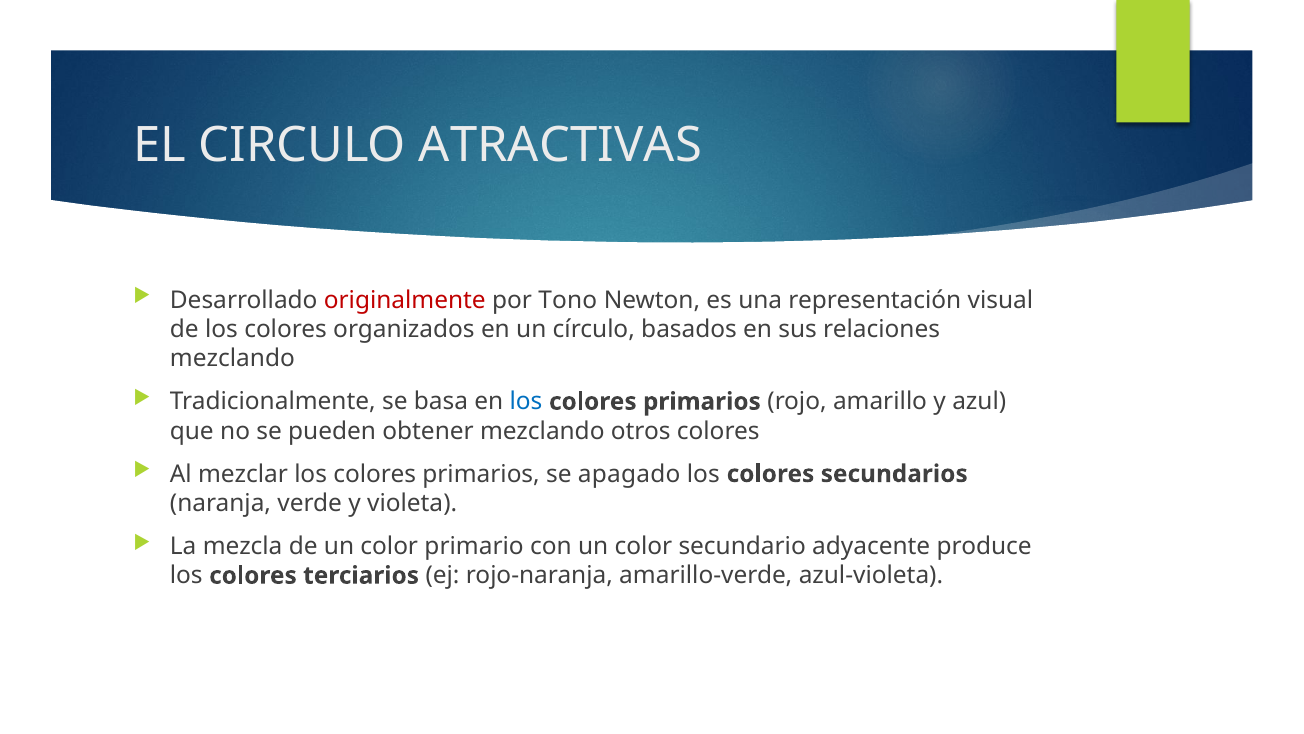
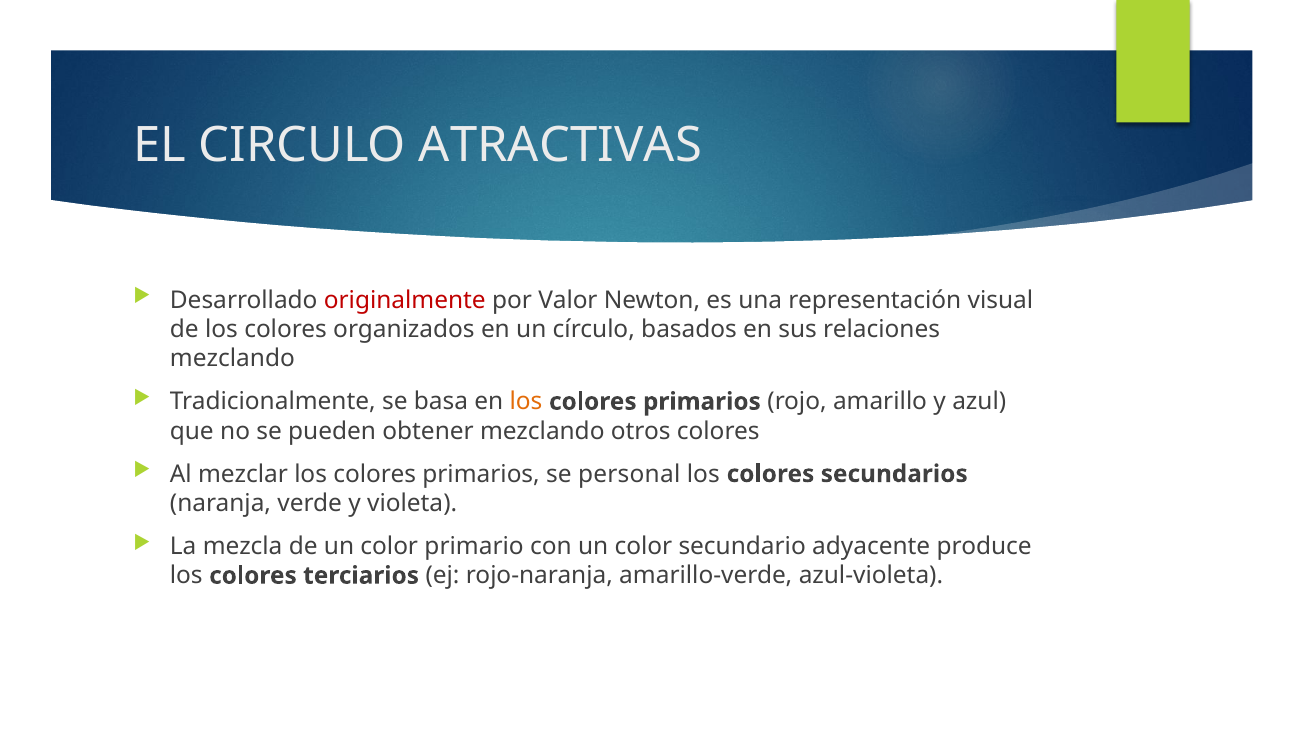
Tono: Tono -> Valor (568, 300)
los colour: blue -> orange (526, 401)
apagado: apagado -> personal (629, 474)
